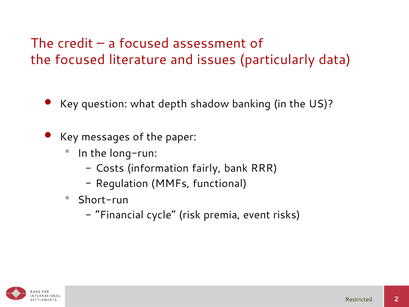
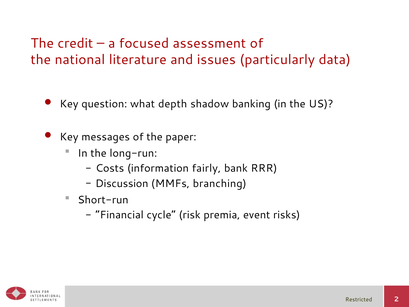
the focused: focused -> national (80, 60)
Regulation: Regulation -> Discussion (122, 183)
functional: functional -> branching (220, 183)
